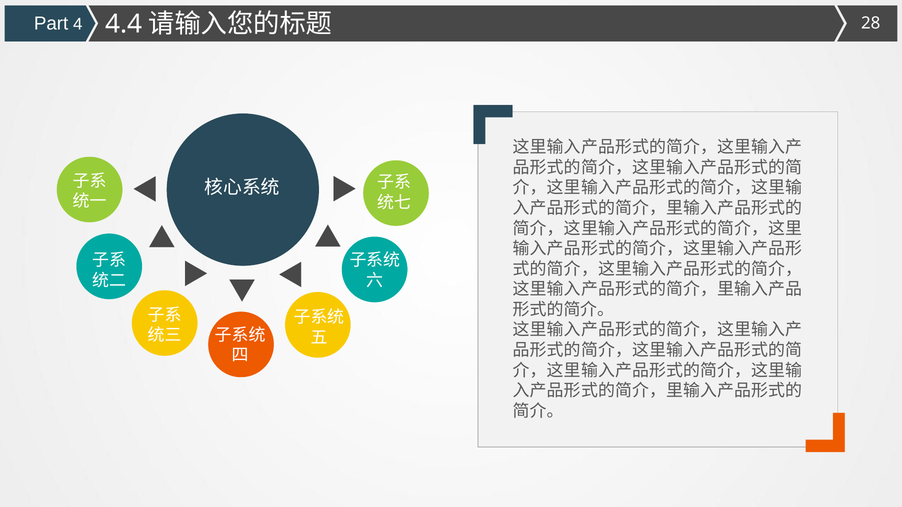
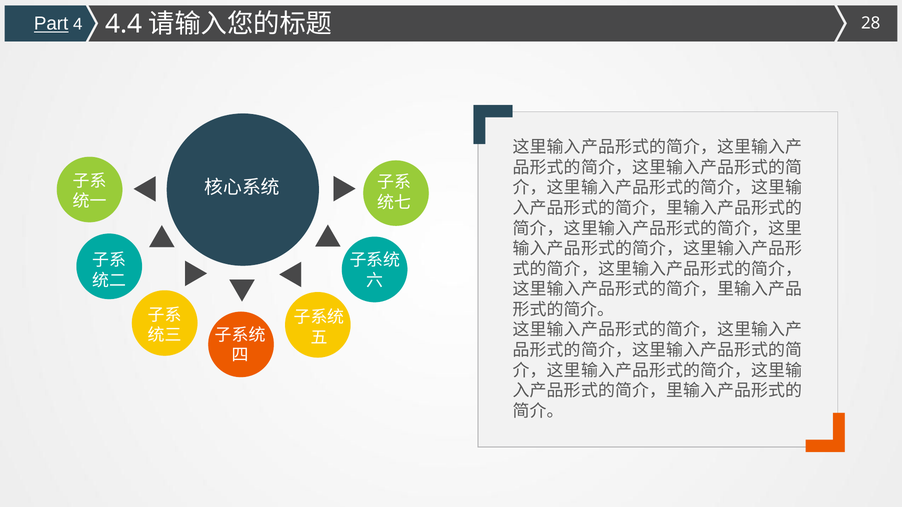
Part underline: none -> present (51, 24)
